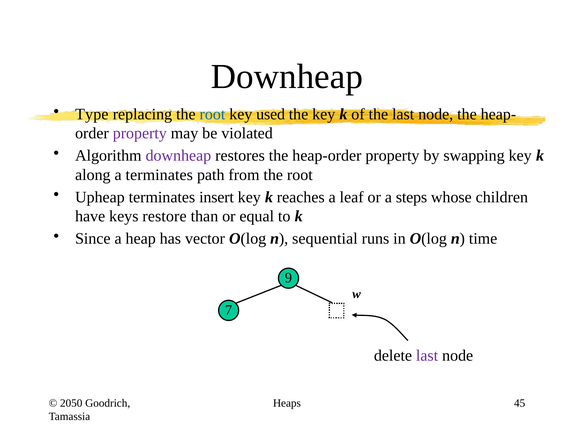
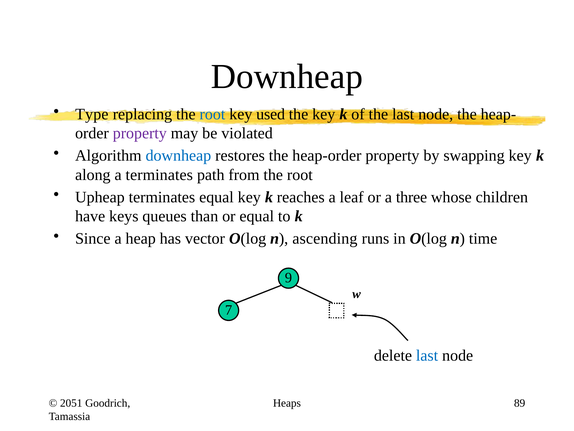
downheap colour: purple -> blue (178, 155)
terminates insert: insert -> equal (216, 197)
steps: steps -> three (412, 197)
restore: restore -> queues (165, 216)
sequential: sequential -> ascending (325, 238)
last colour: purple -> blue (427, 355)
2050: 2050 -> 2051 (71, 403)
45: 45 -> 89 (520, 403)
